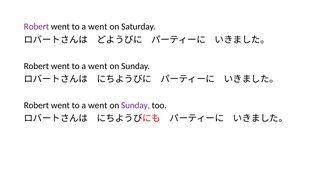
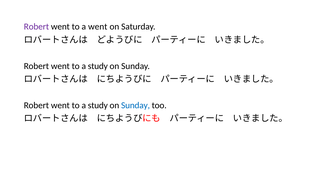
went: went -> study (98, 66)
went: went -> study (98, 105)
Sunday colour: purple -> blue (136, 105)
